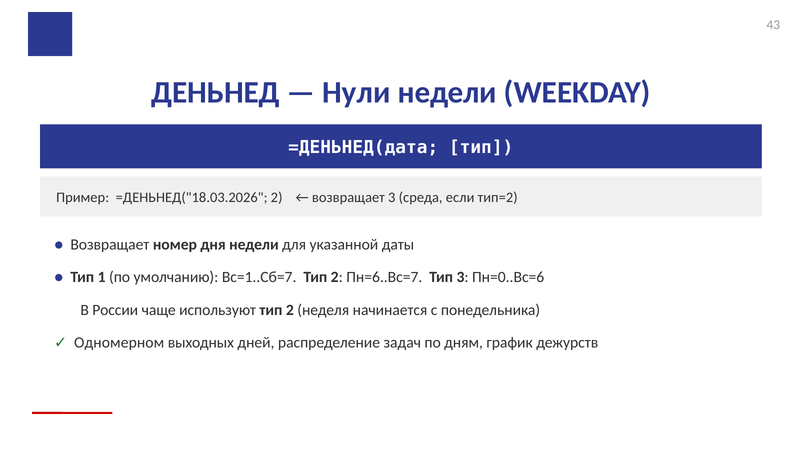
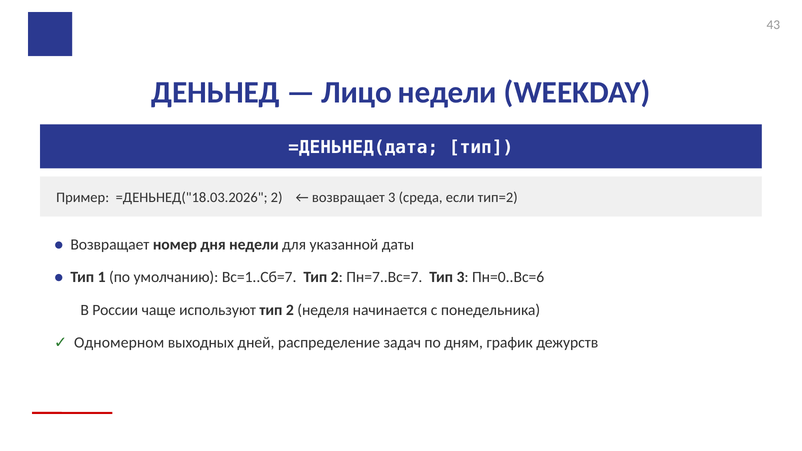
Нули: Нули -> Лицо (357, 92)
Пн=6..Вс=7: Пн=6..Вс=7 -> Пн=7..Вс=7 (384, 277)
